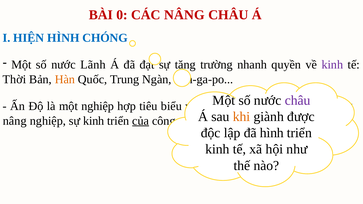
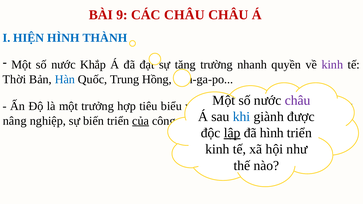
0: 0 -> 9 (122, 15)
CÁC NÂNG: NÂNG -> CHÂU (184, 15)
CHÓNG: CHÓNG -> THÀNH (105, 38)
Lãnh: Lãnh -> Khắp (93, 65)
Hàn colour: orange -> blue (65, 79)
Ngàn: Ngàn -> Hồng (157, 79)
một nghiệp: nghiệp -> trưởng (98, 106)
khi colour: orange -> blue (241, 117)
sự kinh: kinh -> biến (94, 121)
lập underline: none -> present (232, 133)
